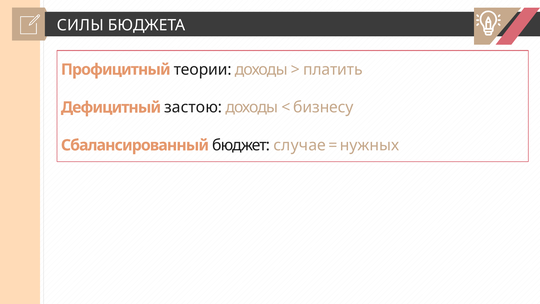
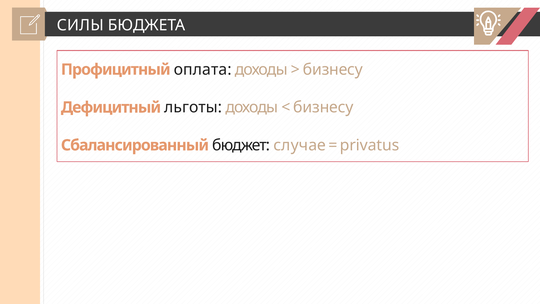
теории: теории -> оплата (203, 69)
платить: платить -> бизнесу (333, 69)
застою: застою -> льготы (193, 107)
нужных: нужных -> privatus (370, 145)
